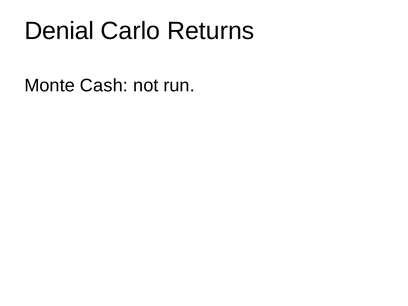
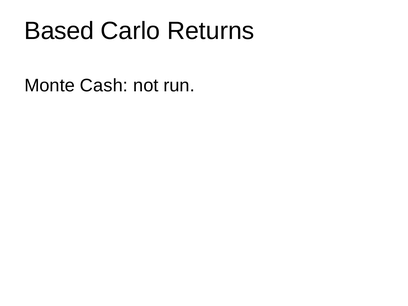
Denial: Denial -> Based (59, 31)
